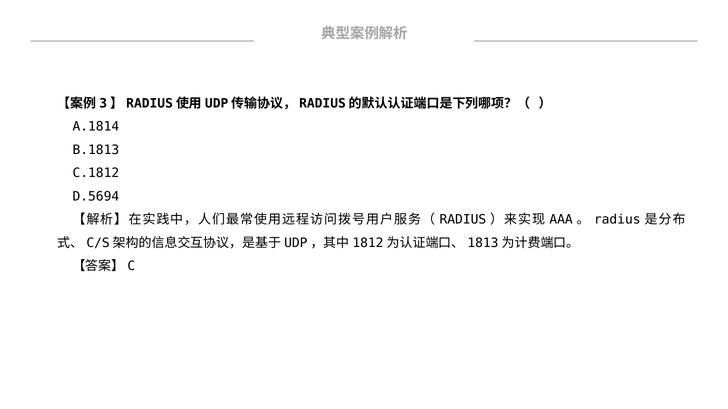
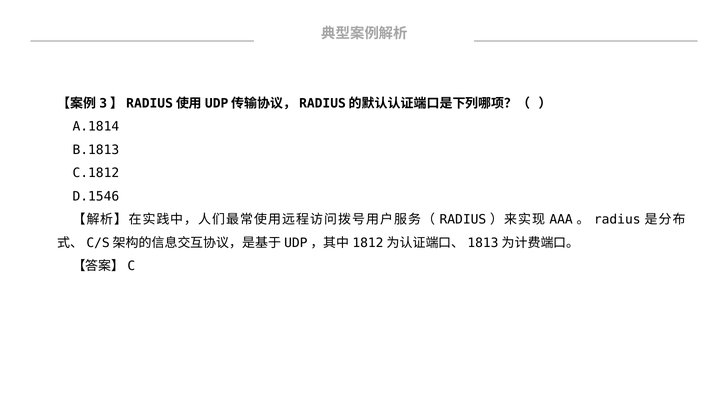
D.5694: D.5694 -> D.1546 (96, 197)
